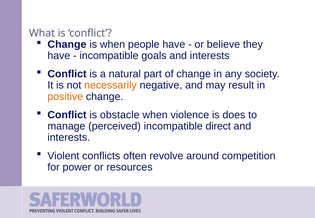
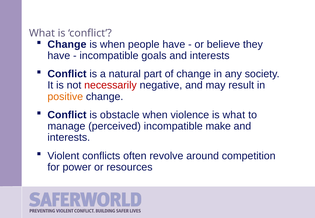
necessarily colour: orange -> red (110, 85)
is does: does -> what (234, 115)
direct: direct -> make (218, 126)
